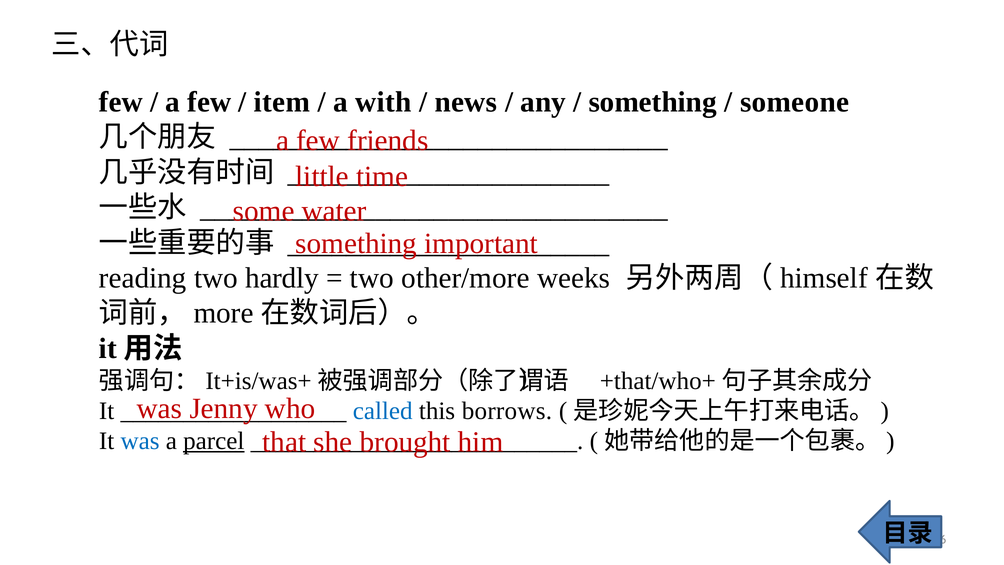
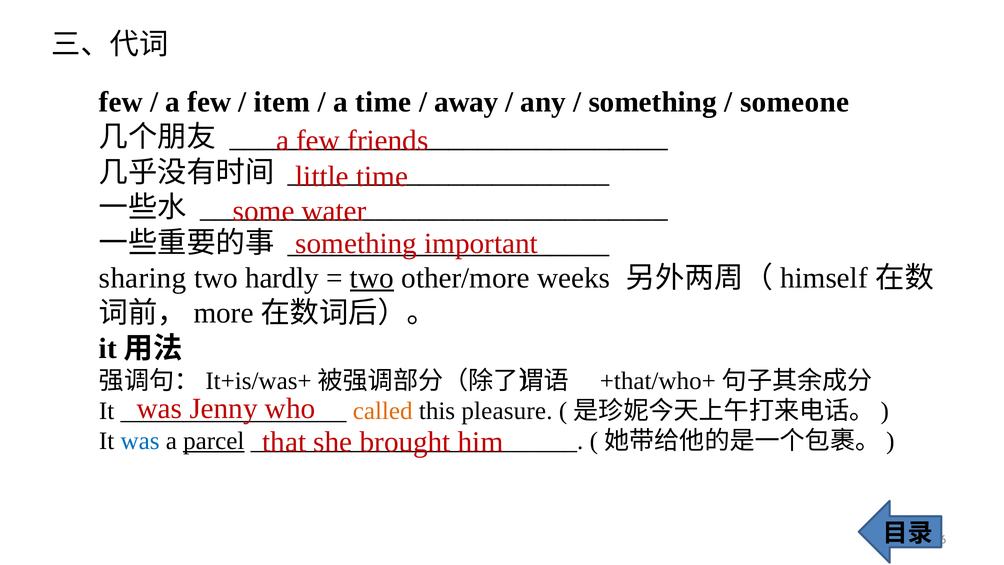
a with: with -> time (383, 102)
news: news -> away (466, 102)
reading: reading -> sharing (143, 278)
two underline: none -> present (372, 278)
called colour: blue -> orange (383, 411)
borrows: borrows -> pleasure (507, 411)
